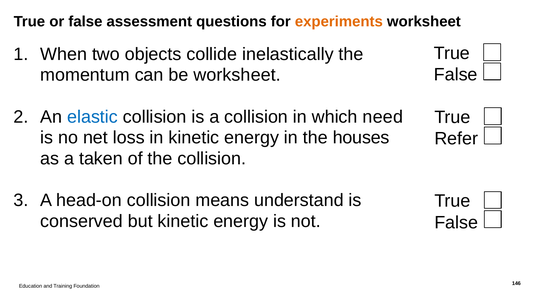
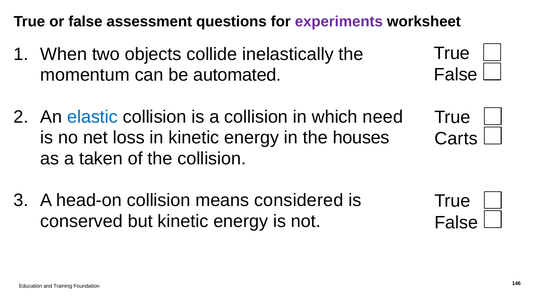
experiments colour: orange -> purple (339, 22)
be worksheet: worksheet -> automated (237, 75)
Refer: Refer -> Carts (456, 139)
understand: understand -> considered (299, 200)
